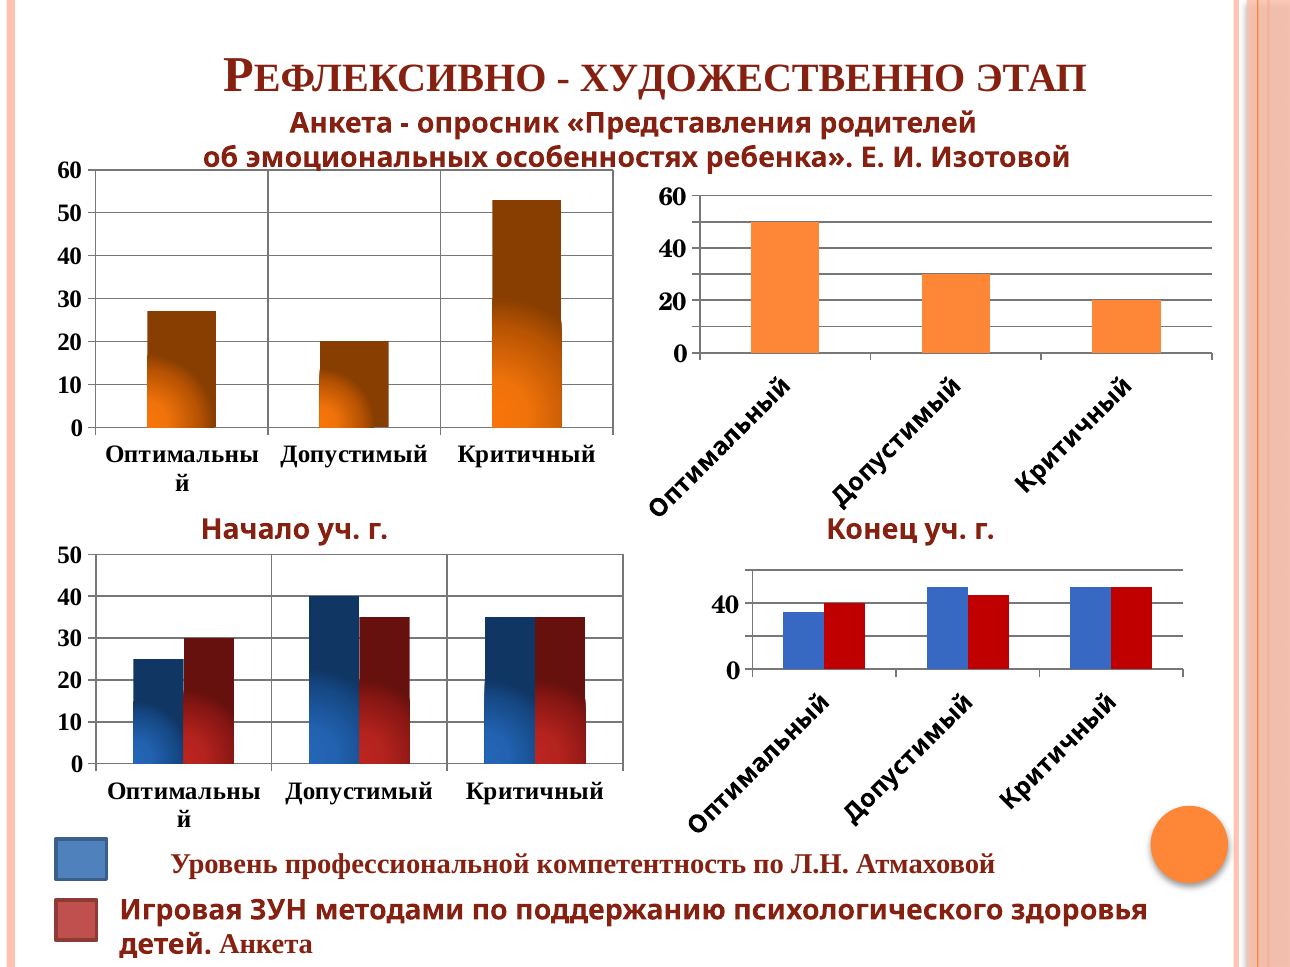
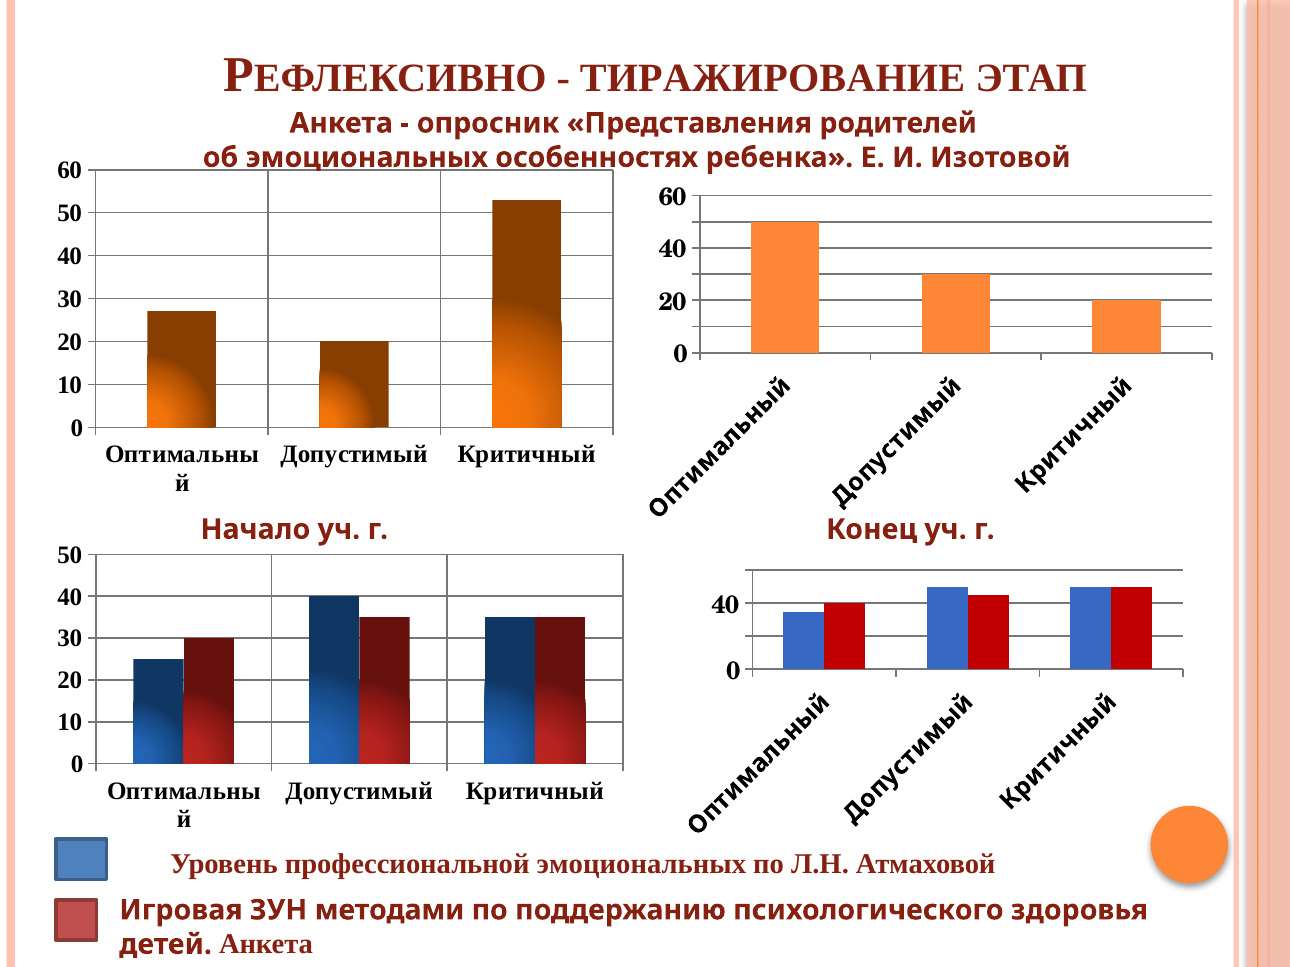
ХУДОЖЕСТВЕННО: ХУДОЖЕСТВЕННО -> ТИРАЖИРОВАНИЕ (772, 78)
профессиональной компетентность: компетентность -> эмоциональных (641, 865)
